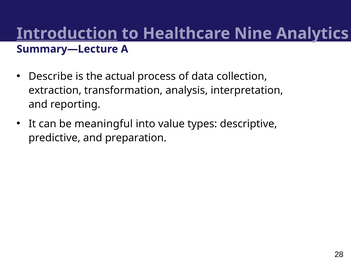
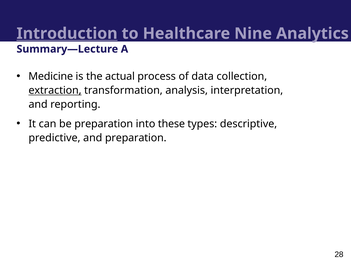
Describe: Describe -> Medicine (51, 76)
extraction underline: none -> present (55, 90)
be meaningful: meaningful -> preparation (104, 124)
value: value -> these (171, 124)
